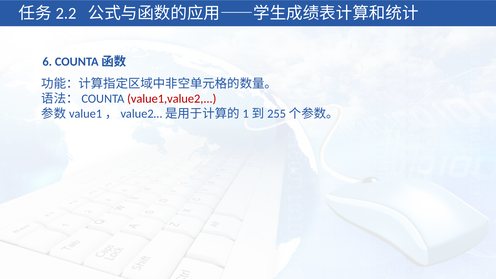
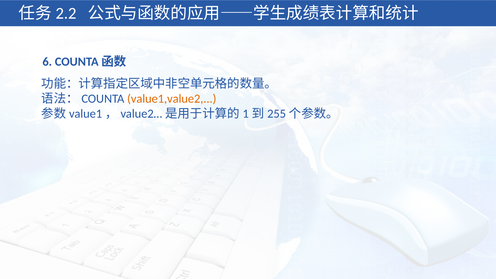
value1,value2 colour: red -> orange (172, 99)
